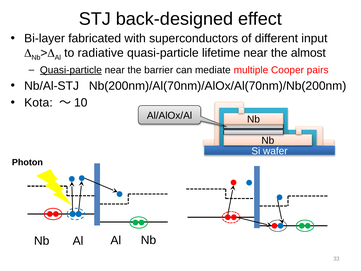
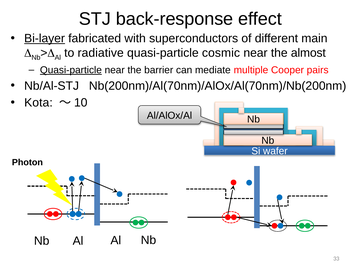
back-designed: back-designed -> back-response (175, 19)
Bi-layer underline: none -> present (45, 38)
input: input -> main (314, 38)
lifetime: lifetime -> cosmic (221, 53)
